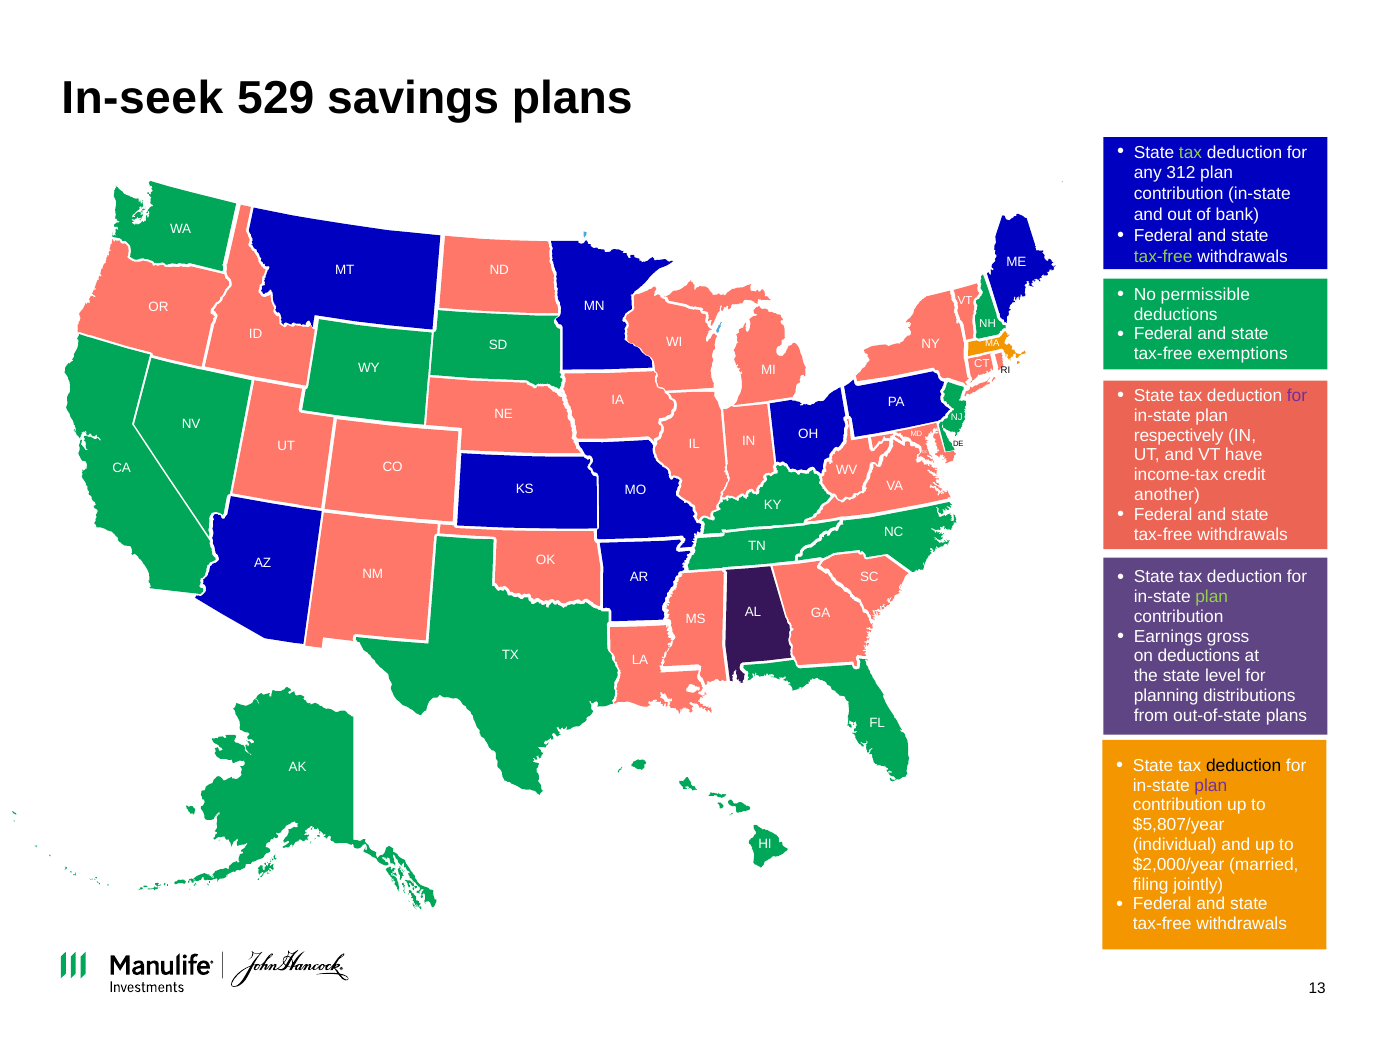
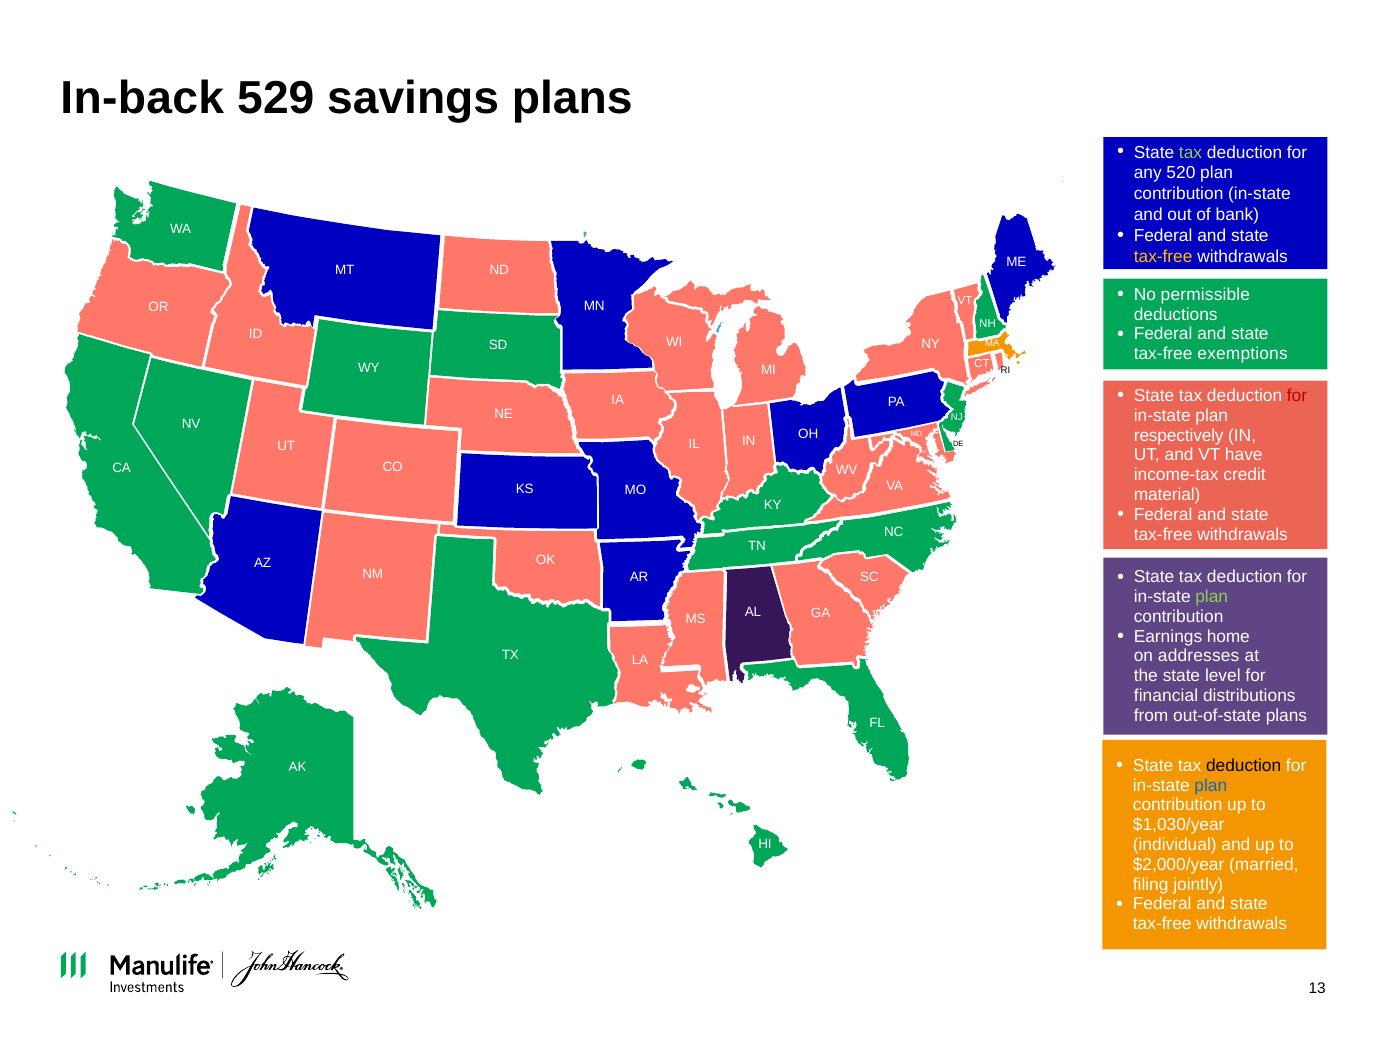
In-seek: In-seek -> In-back (142, 98)
312: 312 -> 520 (1181, 173)
tax-free colour: light green -> yellow (1163, 257)
for colour: purple -> red (1297, 396)
another: another -> material (1167, 495)
gross: gross -> home (1228, 637)
on deductions: deductions -> addresses (1199, 657)
planning: planning -> financial (1166, 696)
plan colour: purple -> blue (1211, 786)
$5,807/year: $5,807/year -> $1,030/year (1179, 825)
